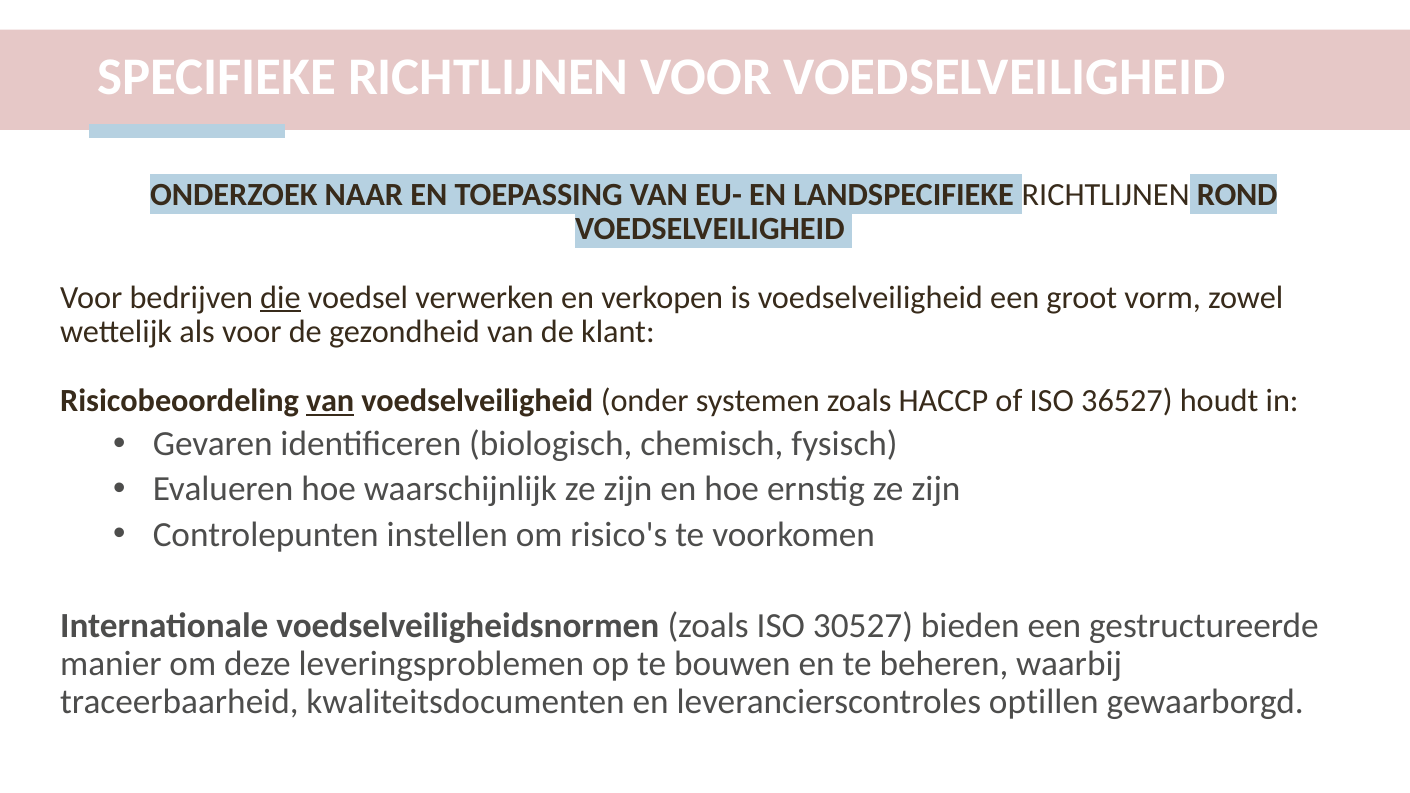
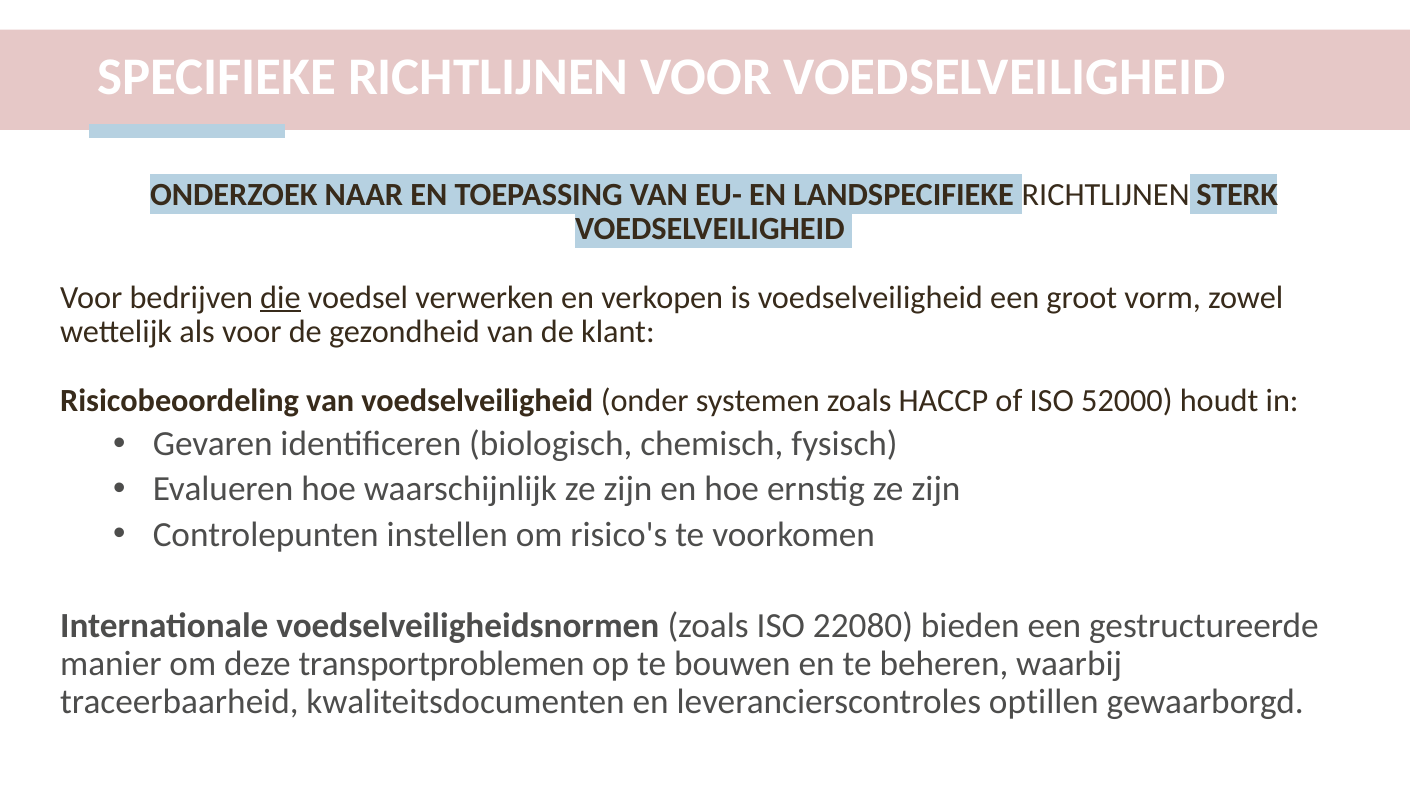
ROND: ROND -> STERK (1237, 194)
van underline: present -> none (330, 401)
36527: 36527 -> 52000 (1127, 401)
30527: 30527 -> 22080 (863, 626)
leveringsproblemen: leveringsproblemen -> transportproblemen (442, 664)
